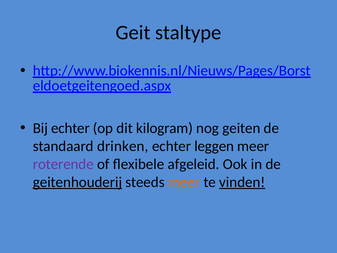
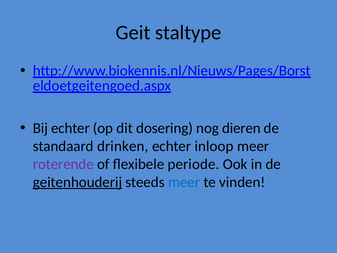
kilogram: kilogram -> dosering (165, 128)
geiten: geiten -> dieren (241, 128)
leggen: leggen -> inloop (214, 146)
afgeleid: afgeleid -> periode (193, 164)
meer colour: orange -> blue (184, 182)
vinden underline: present -> none (242, 182)
